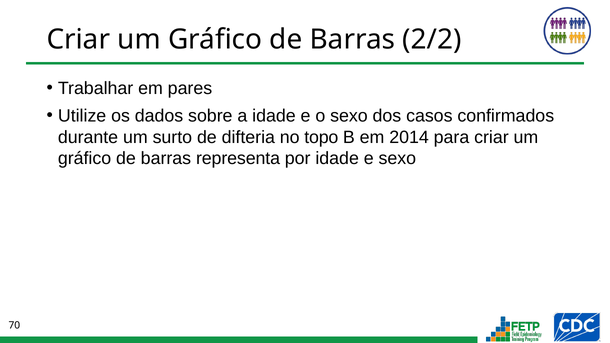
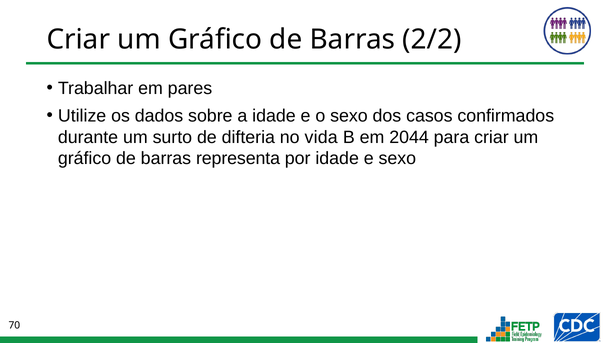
topo: topo -> vida (321, 137)
2014: 2014 -> 2044 (409, 137)
